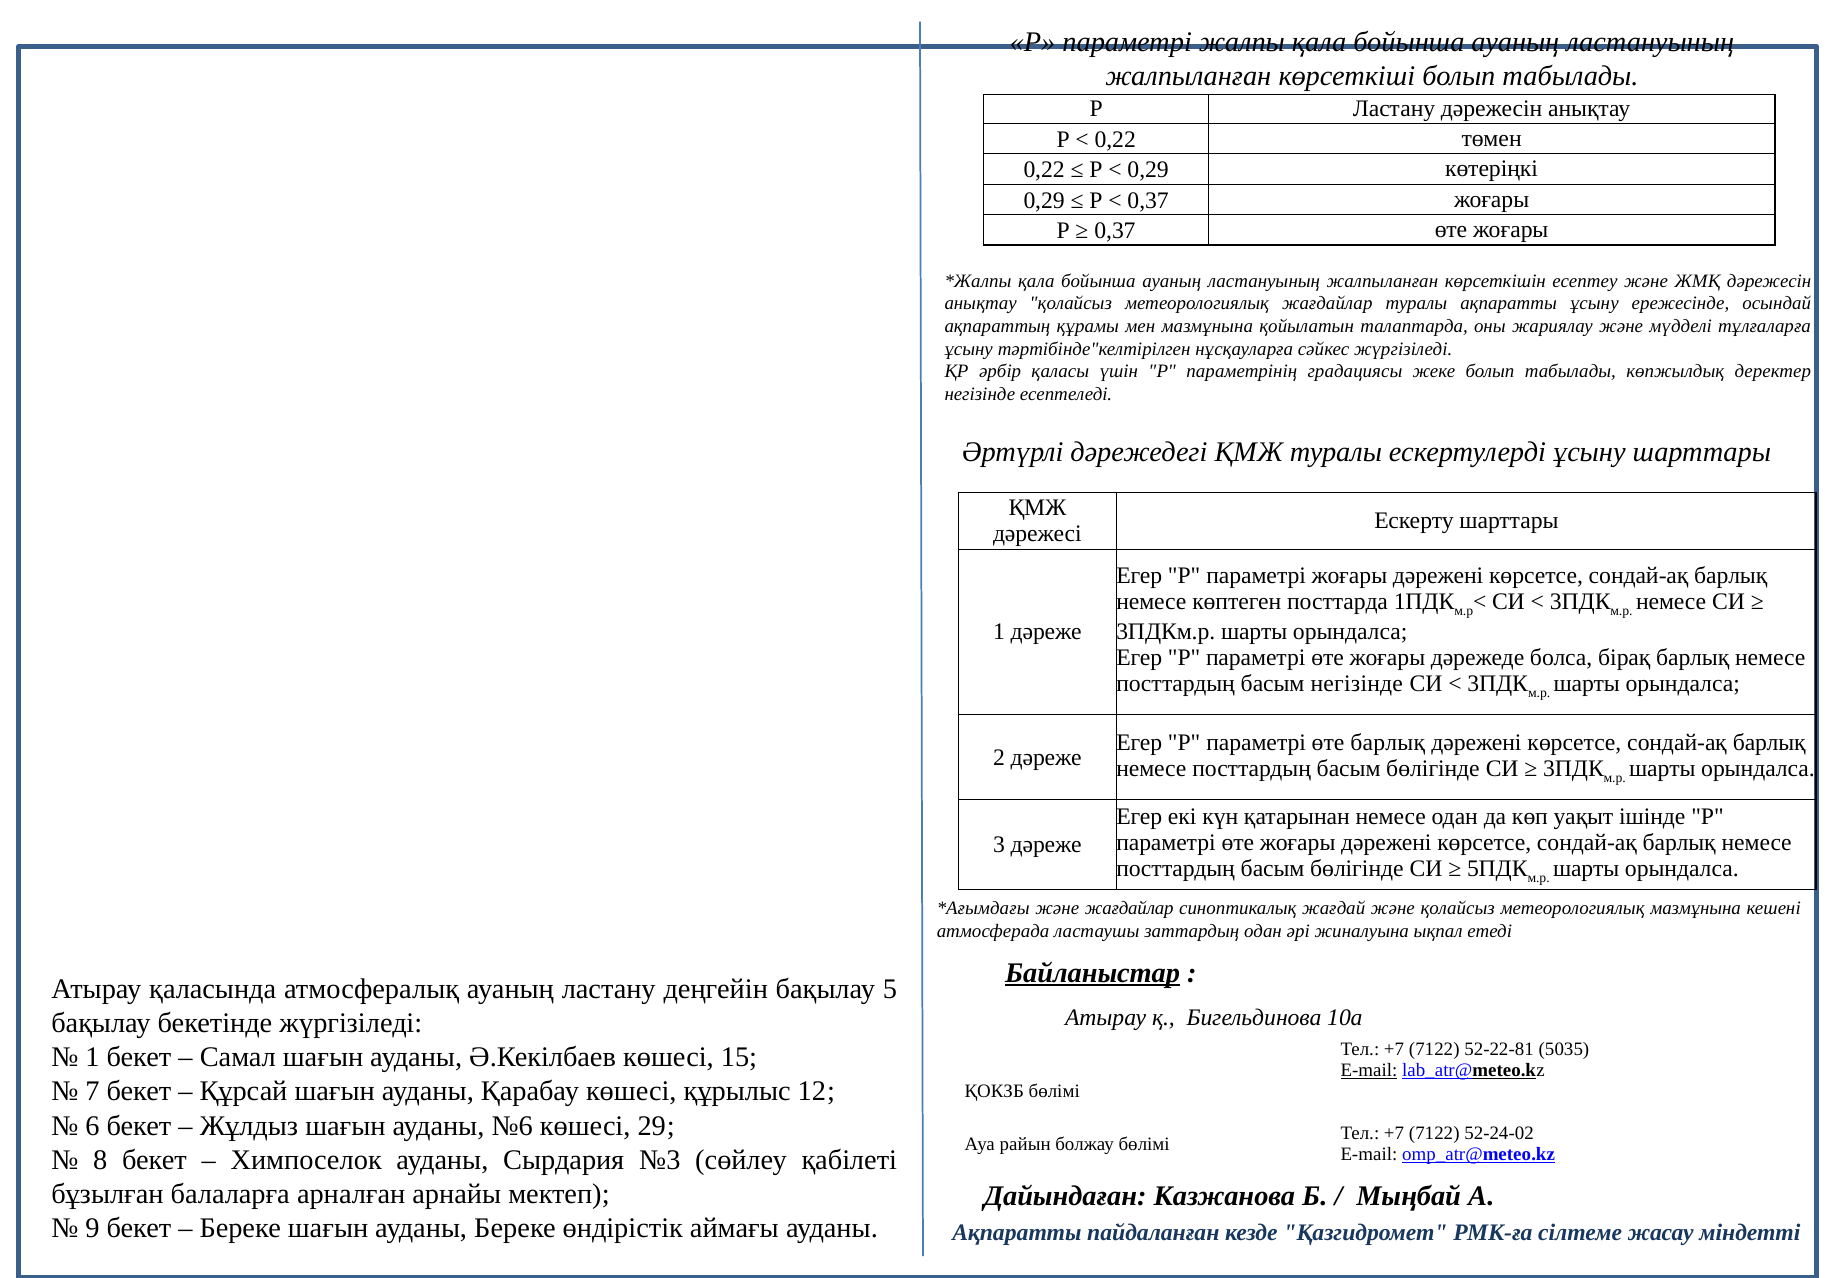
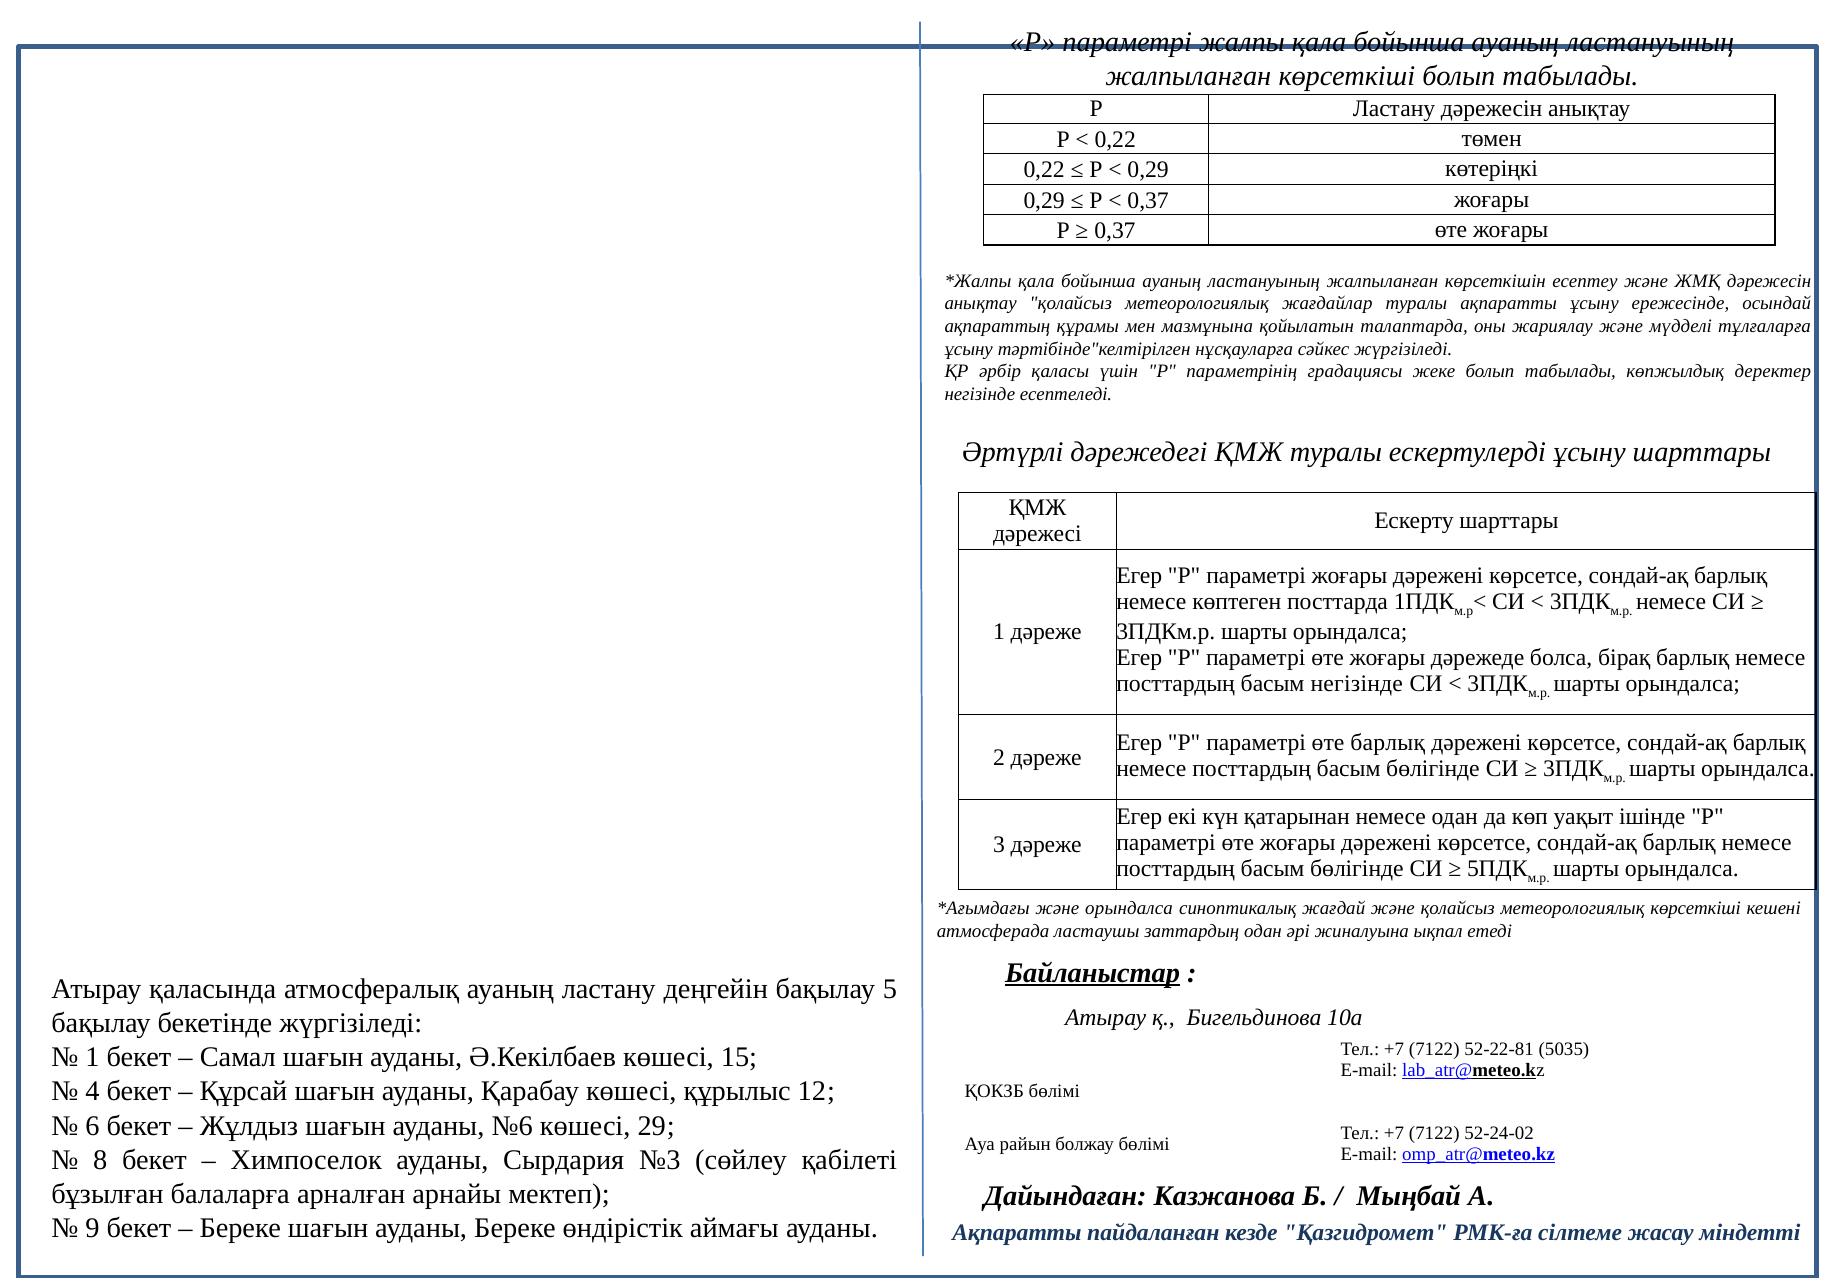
және жағдайлар: жағдайлар -> орындалса (1129, 908)
метеорологиялық мазмұнына: мазмұнына -> көрсеткіші (1696, 908)
E-mail underline: present -> none (1369, 1070)
7: 7 -> 4 (92, 1092)
